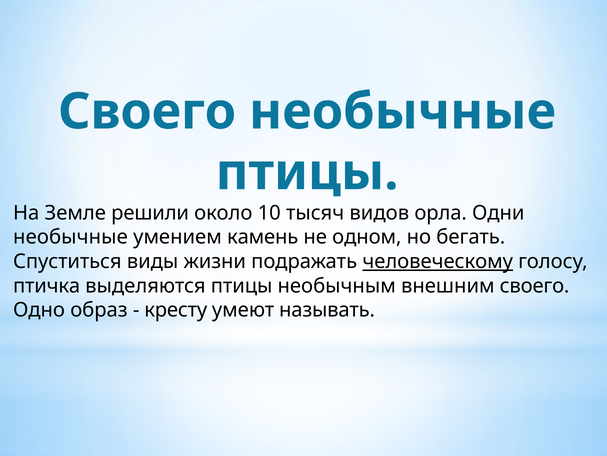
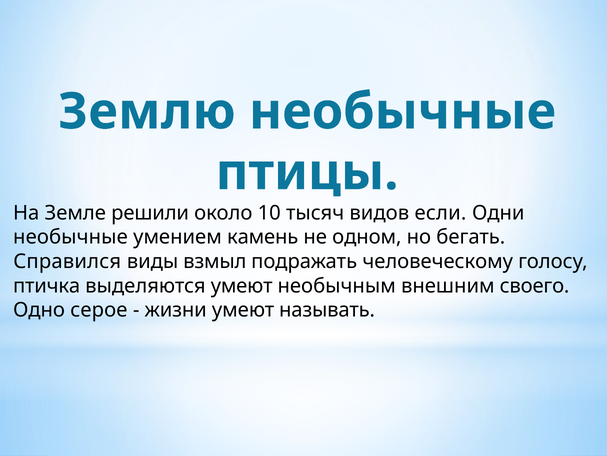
Своего: Своего -> Землю (147, 112)
орла: орла -> если (440, 213)
Спуститься: Спуститься -> Справился (67, 261)
жизни: жизни -> взмыл (215, 261)
человеческому underline: present -> none (438, 261)
выделяются птицы: птицы -> умеют (242, 285)
образ: образ -> серое (99, 310)
кресту: кресту -> жизни (176, 310)
